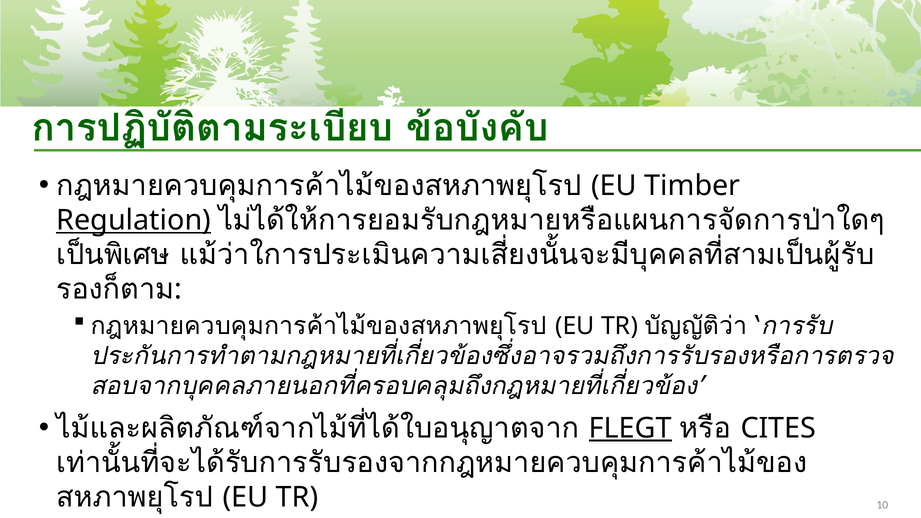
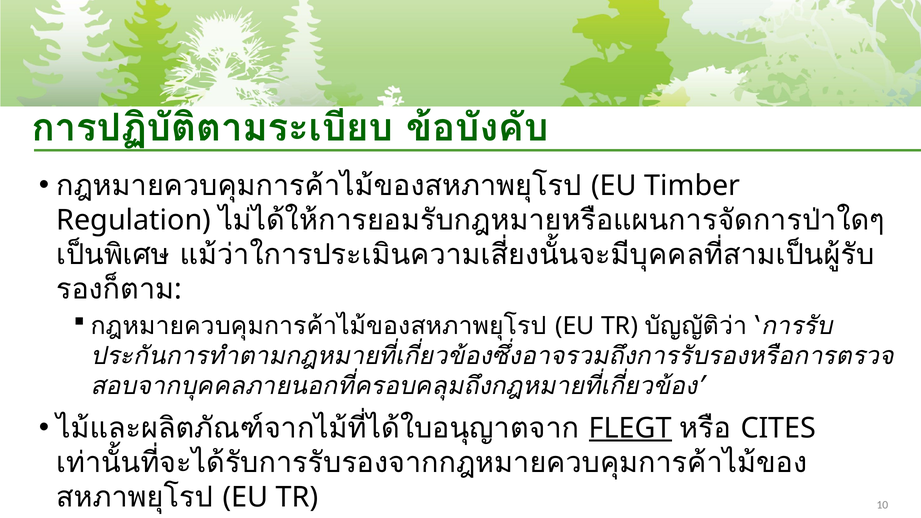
Regulation underline: present -> none (134, 220)
